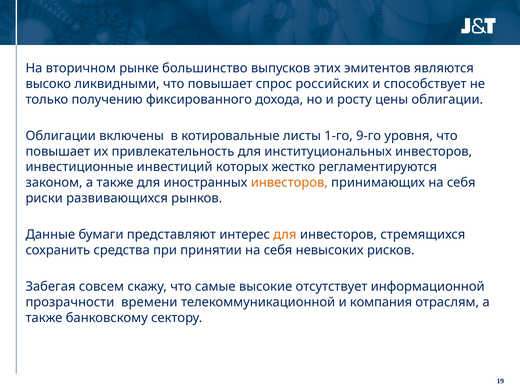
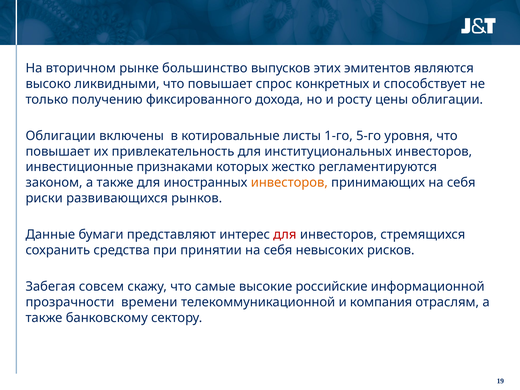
российских: российских -> конкретных (332, 84)
9-го: 9-го -> 5-го (369, 136)
инвестиций: инвестиций -> признаками (175, 167)
для colour: orange -> red (285, 235)
отсутствует: отсутствует -> российские (332, 287)
